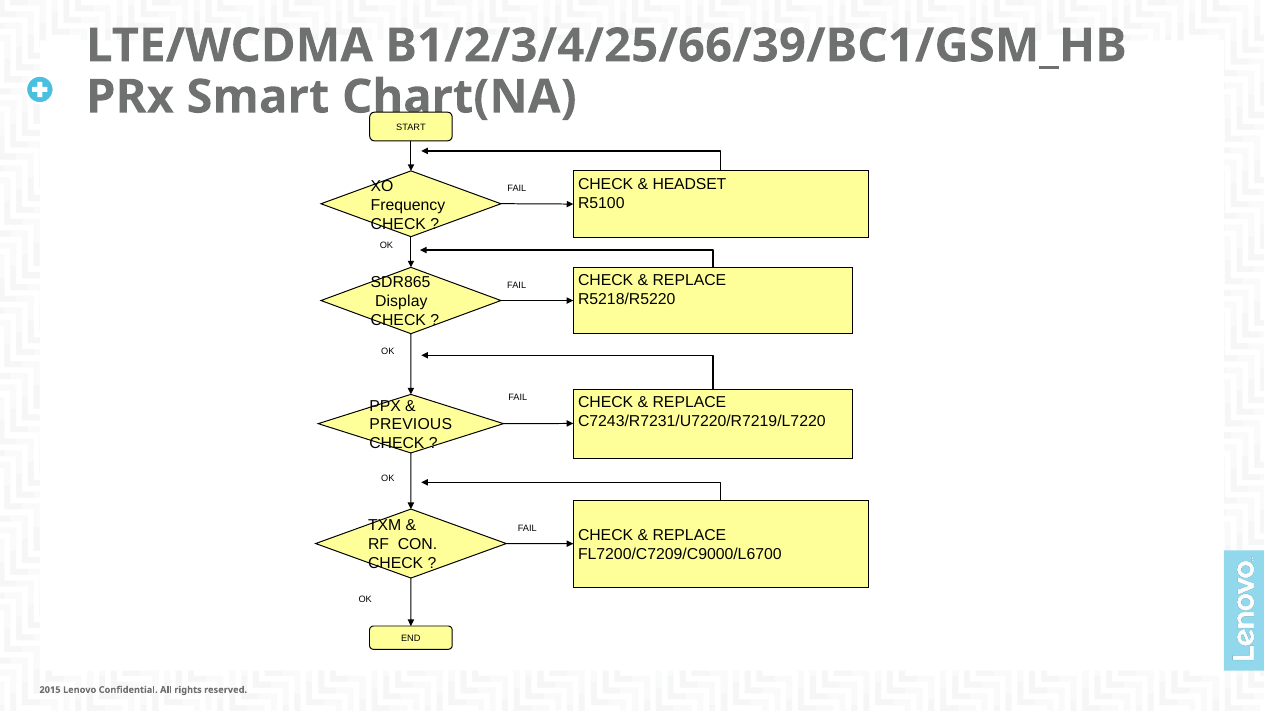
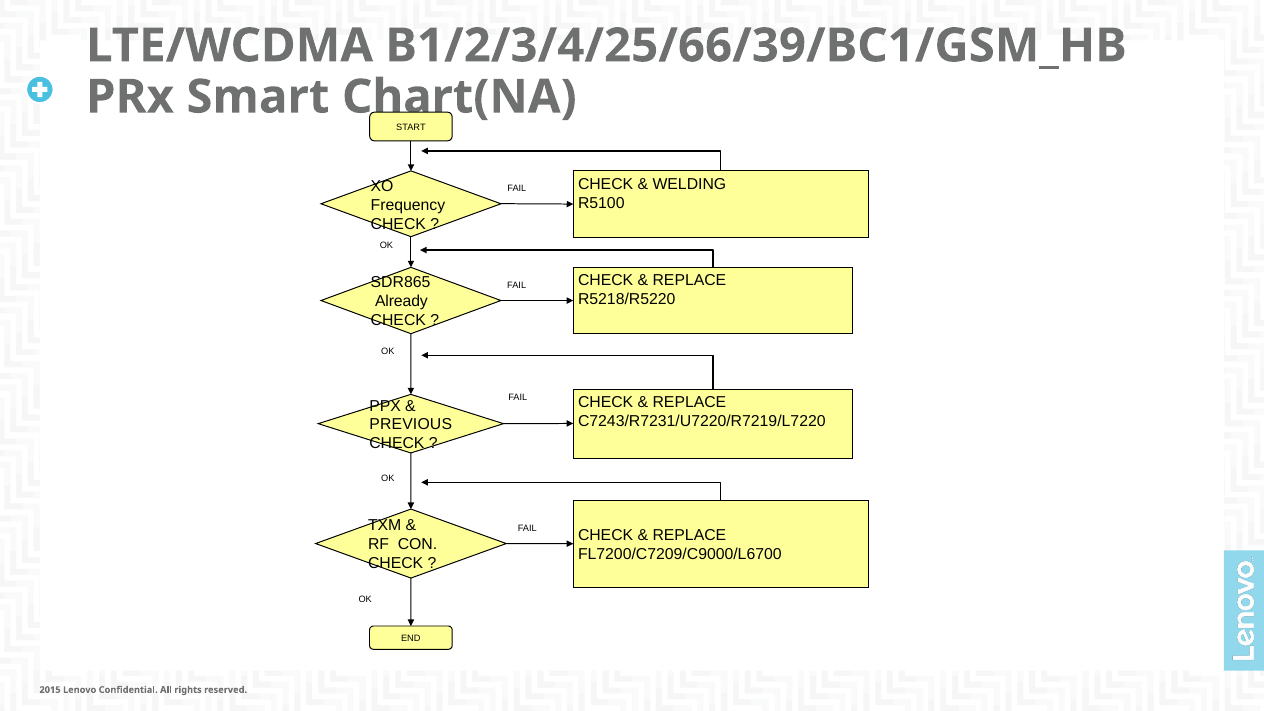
HEADSET: HEADSET -> WELDING (689, 184)
Display: Display -> Already (401, 302)
